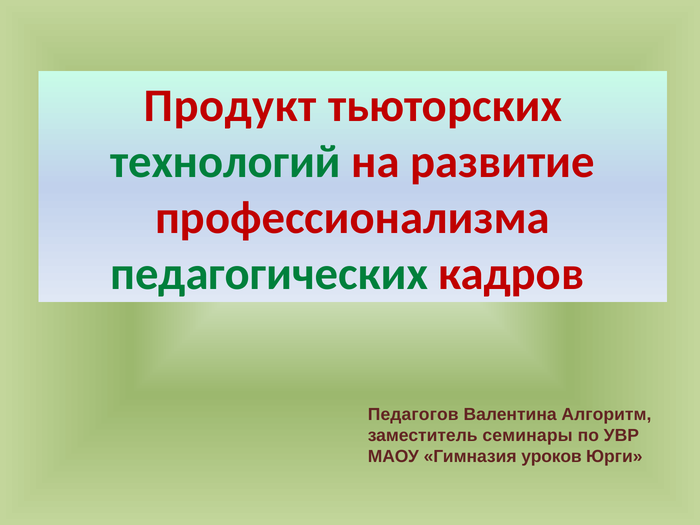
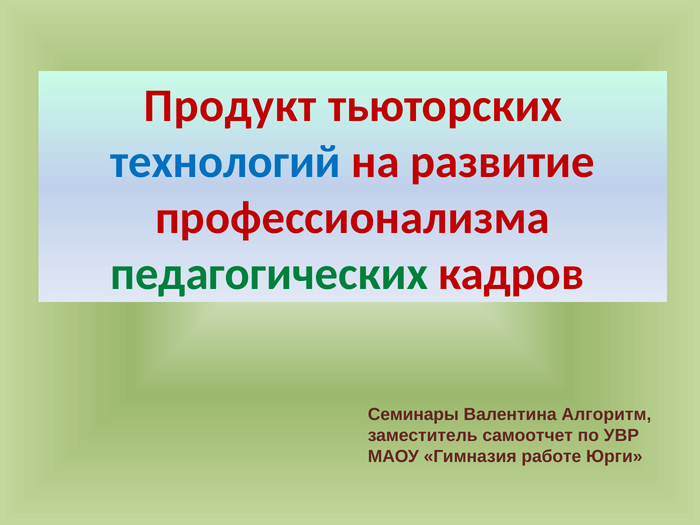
технологий colour: green -> blue (225, 162)
Педагогов: Педагогов -> Семинары (413, 414)
семинары: семинары -> самоотчет (528, 435)
уроков: уроков -> работе (551, 456)
